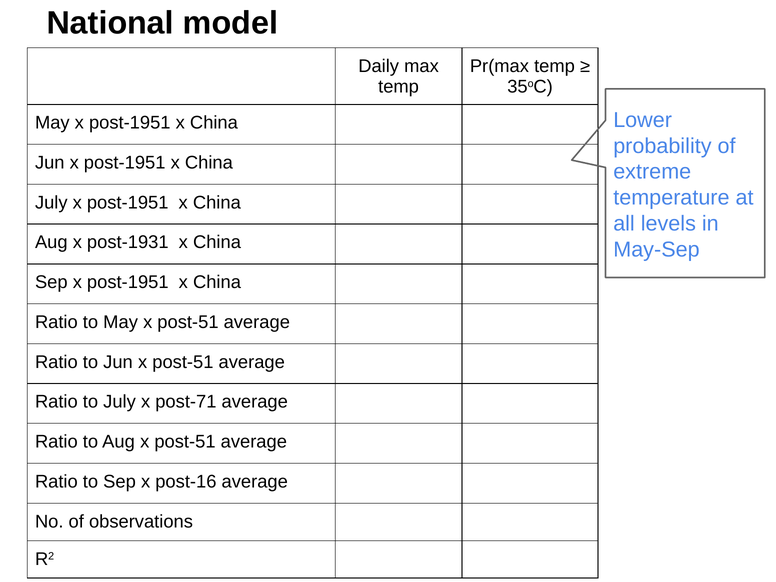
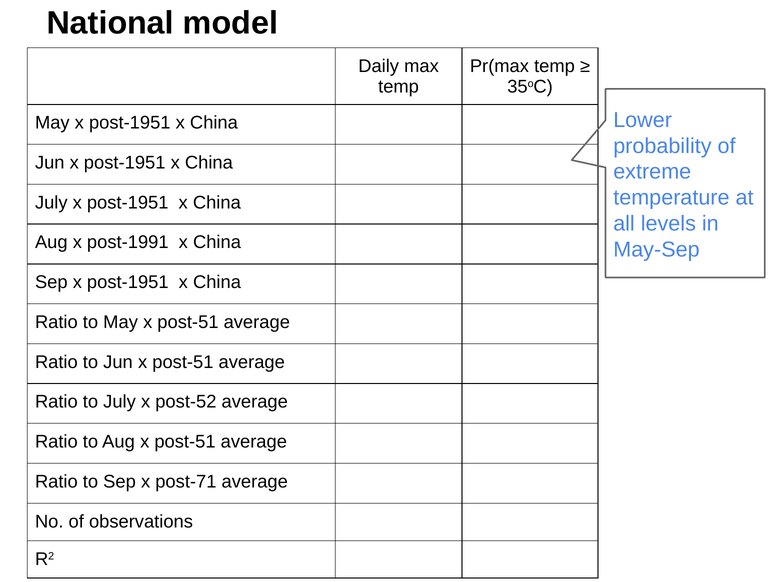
post-1931: post-1931 -> post-1991 (128, 242)
post-71: post-71 -> post-52 (186, 402)
post-16: post-16 -> post-71 (186, 482)
